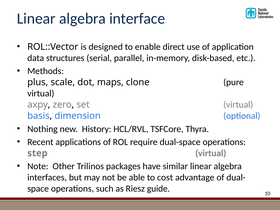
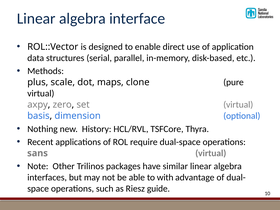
step: step -> sans (38, 153)
cost: cost -> with (165, 177)
